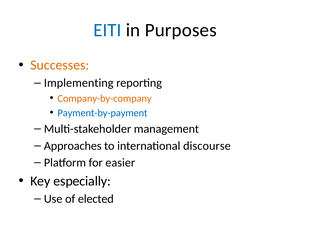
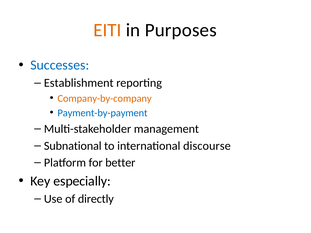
EITI colour: blue -> orange (107, 30)
Successes colour: orange -> blue (60, 65)
Implementing: Implementing -> Establishment (79, 83)
Approaches: Approaches -> Subnational (73, 146)
easier: easier -> better (120, 163)
elected: elected -> directly (96, 199)
